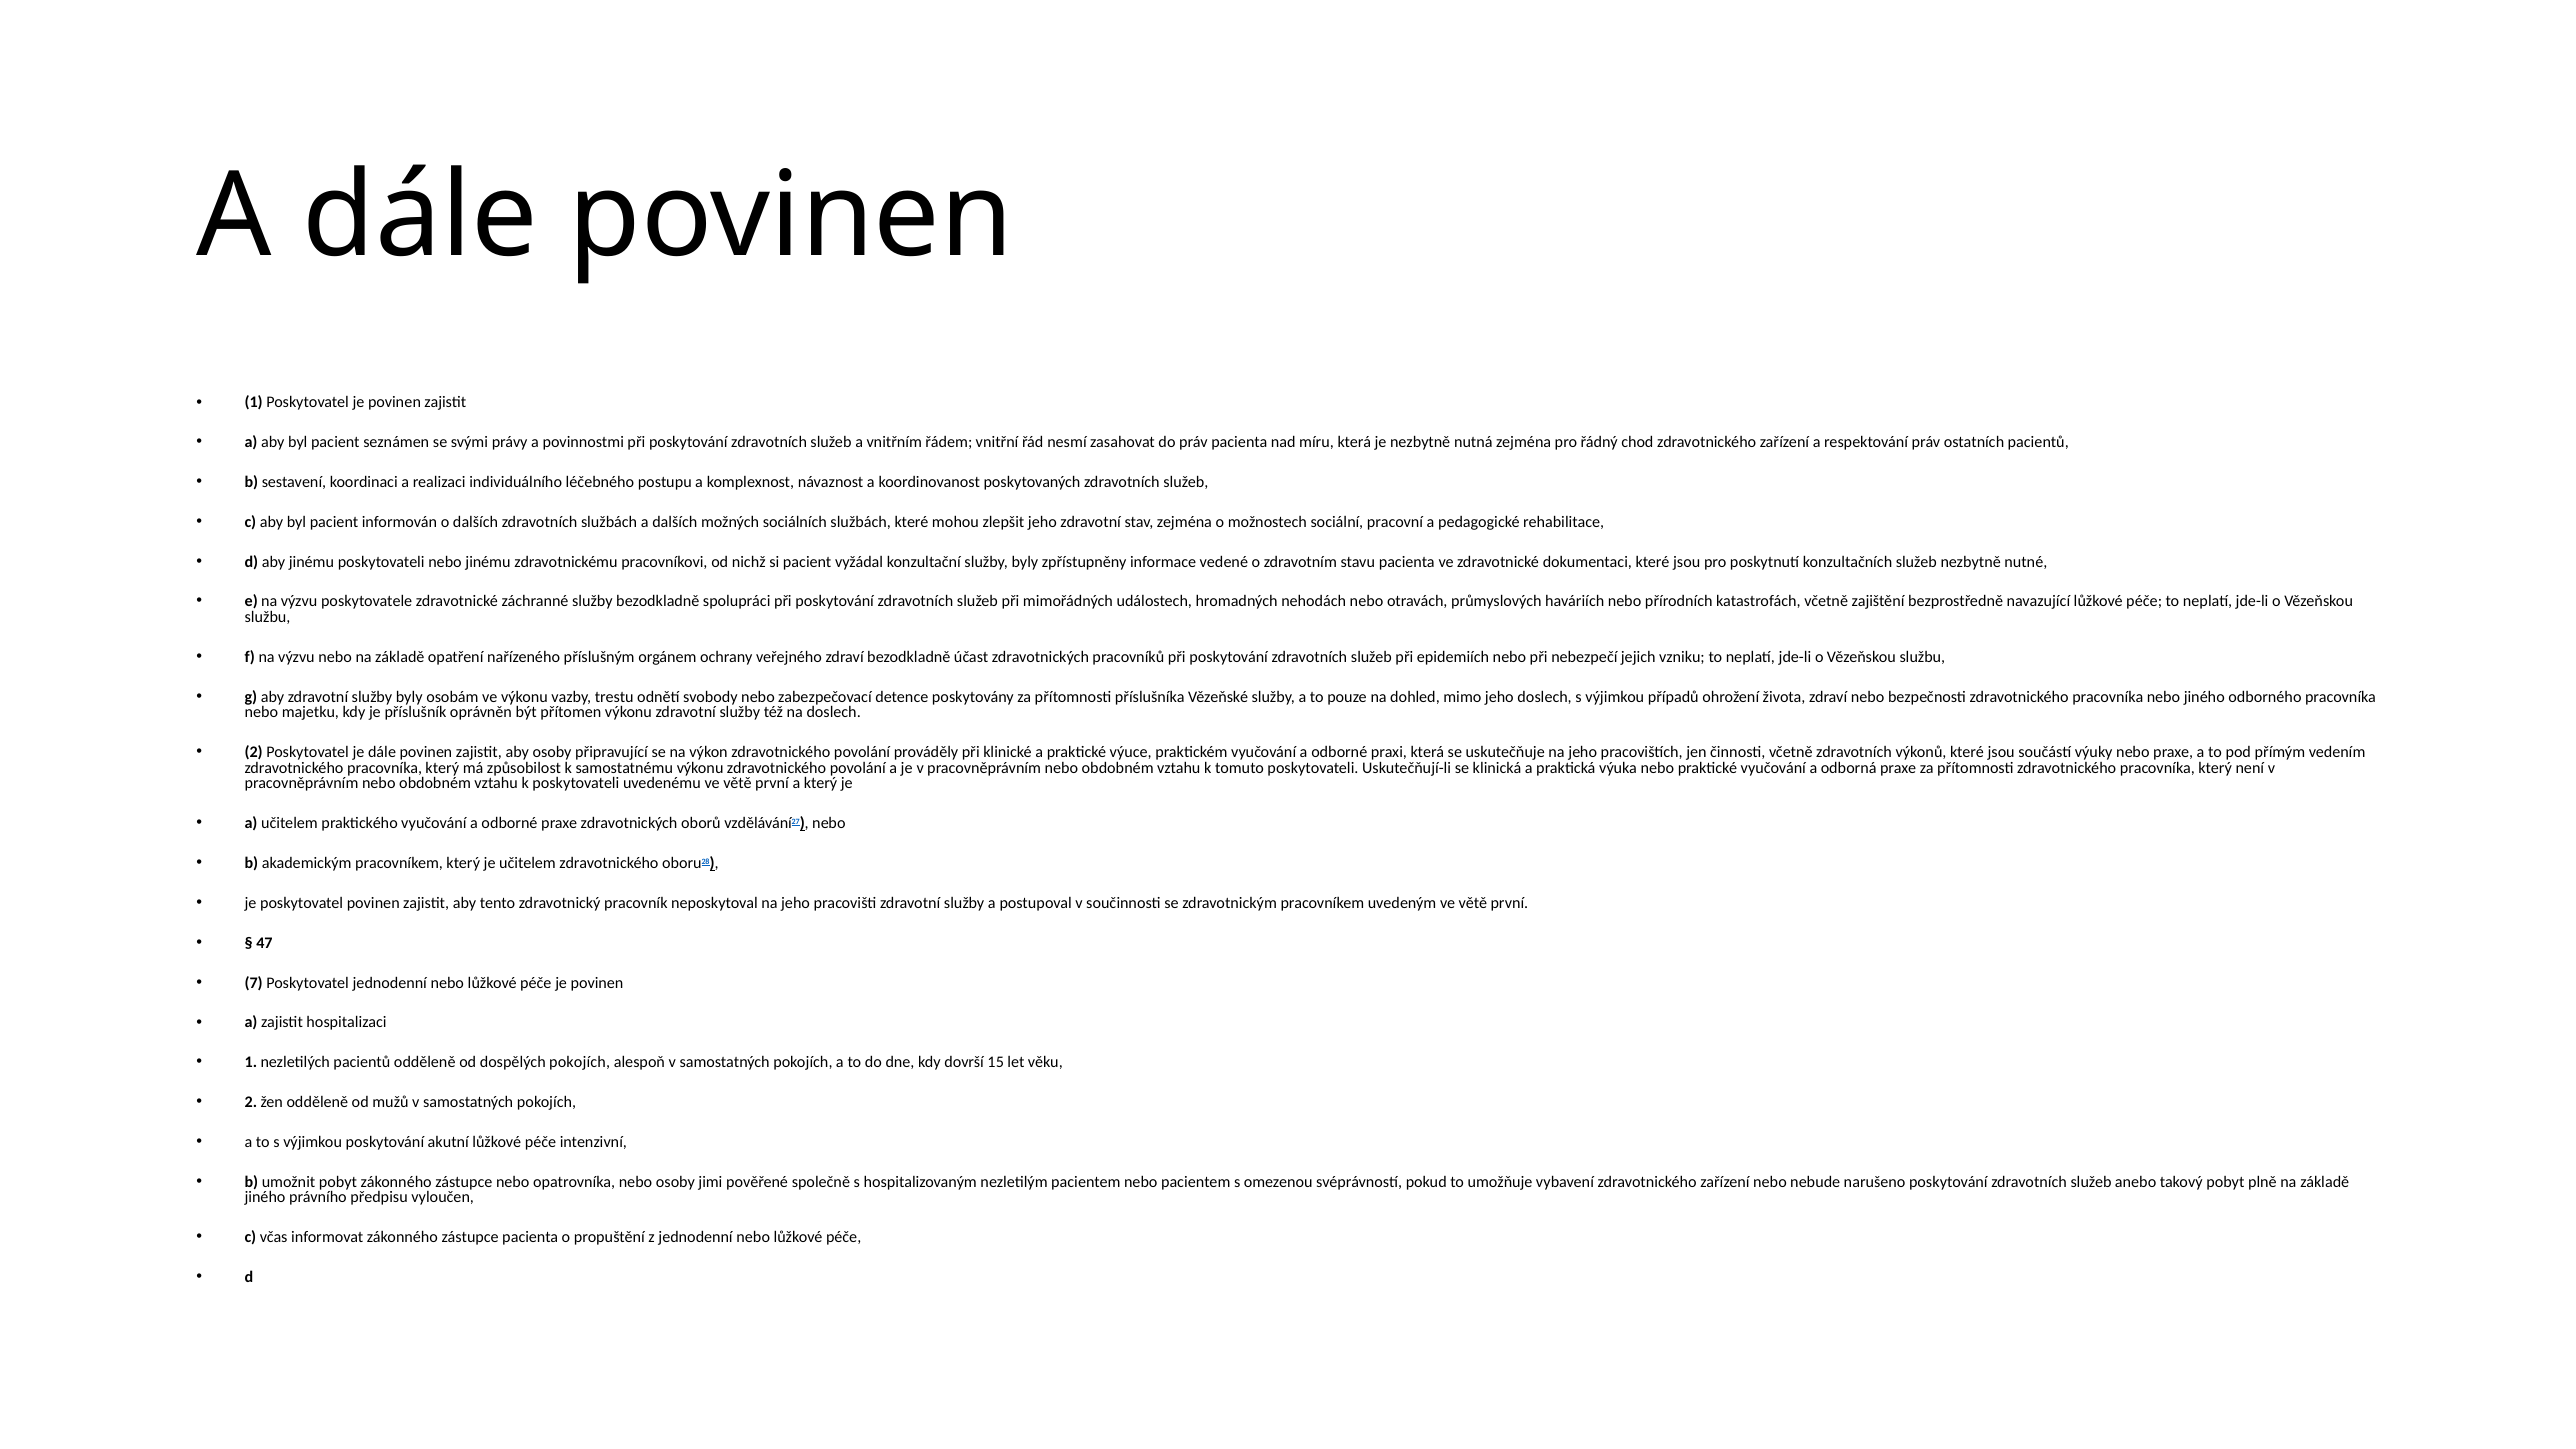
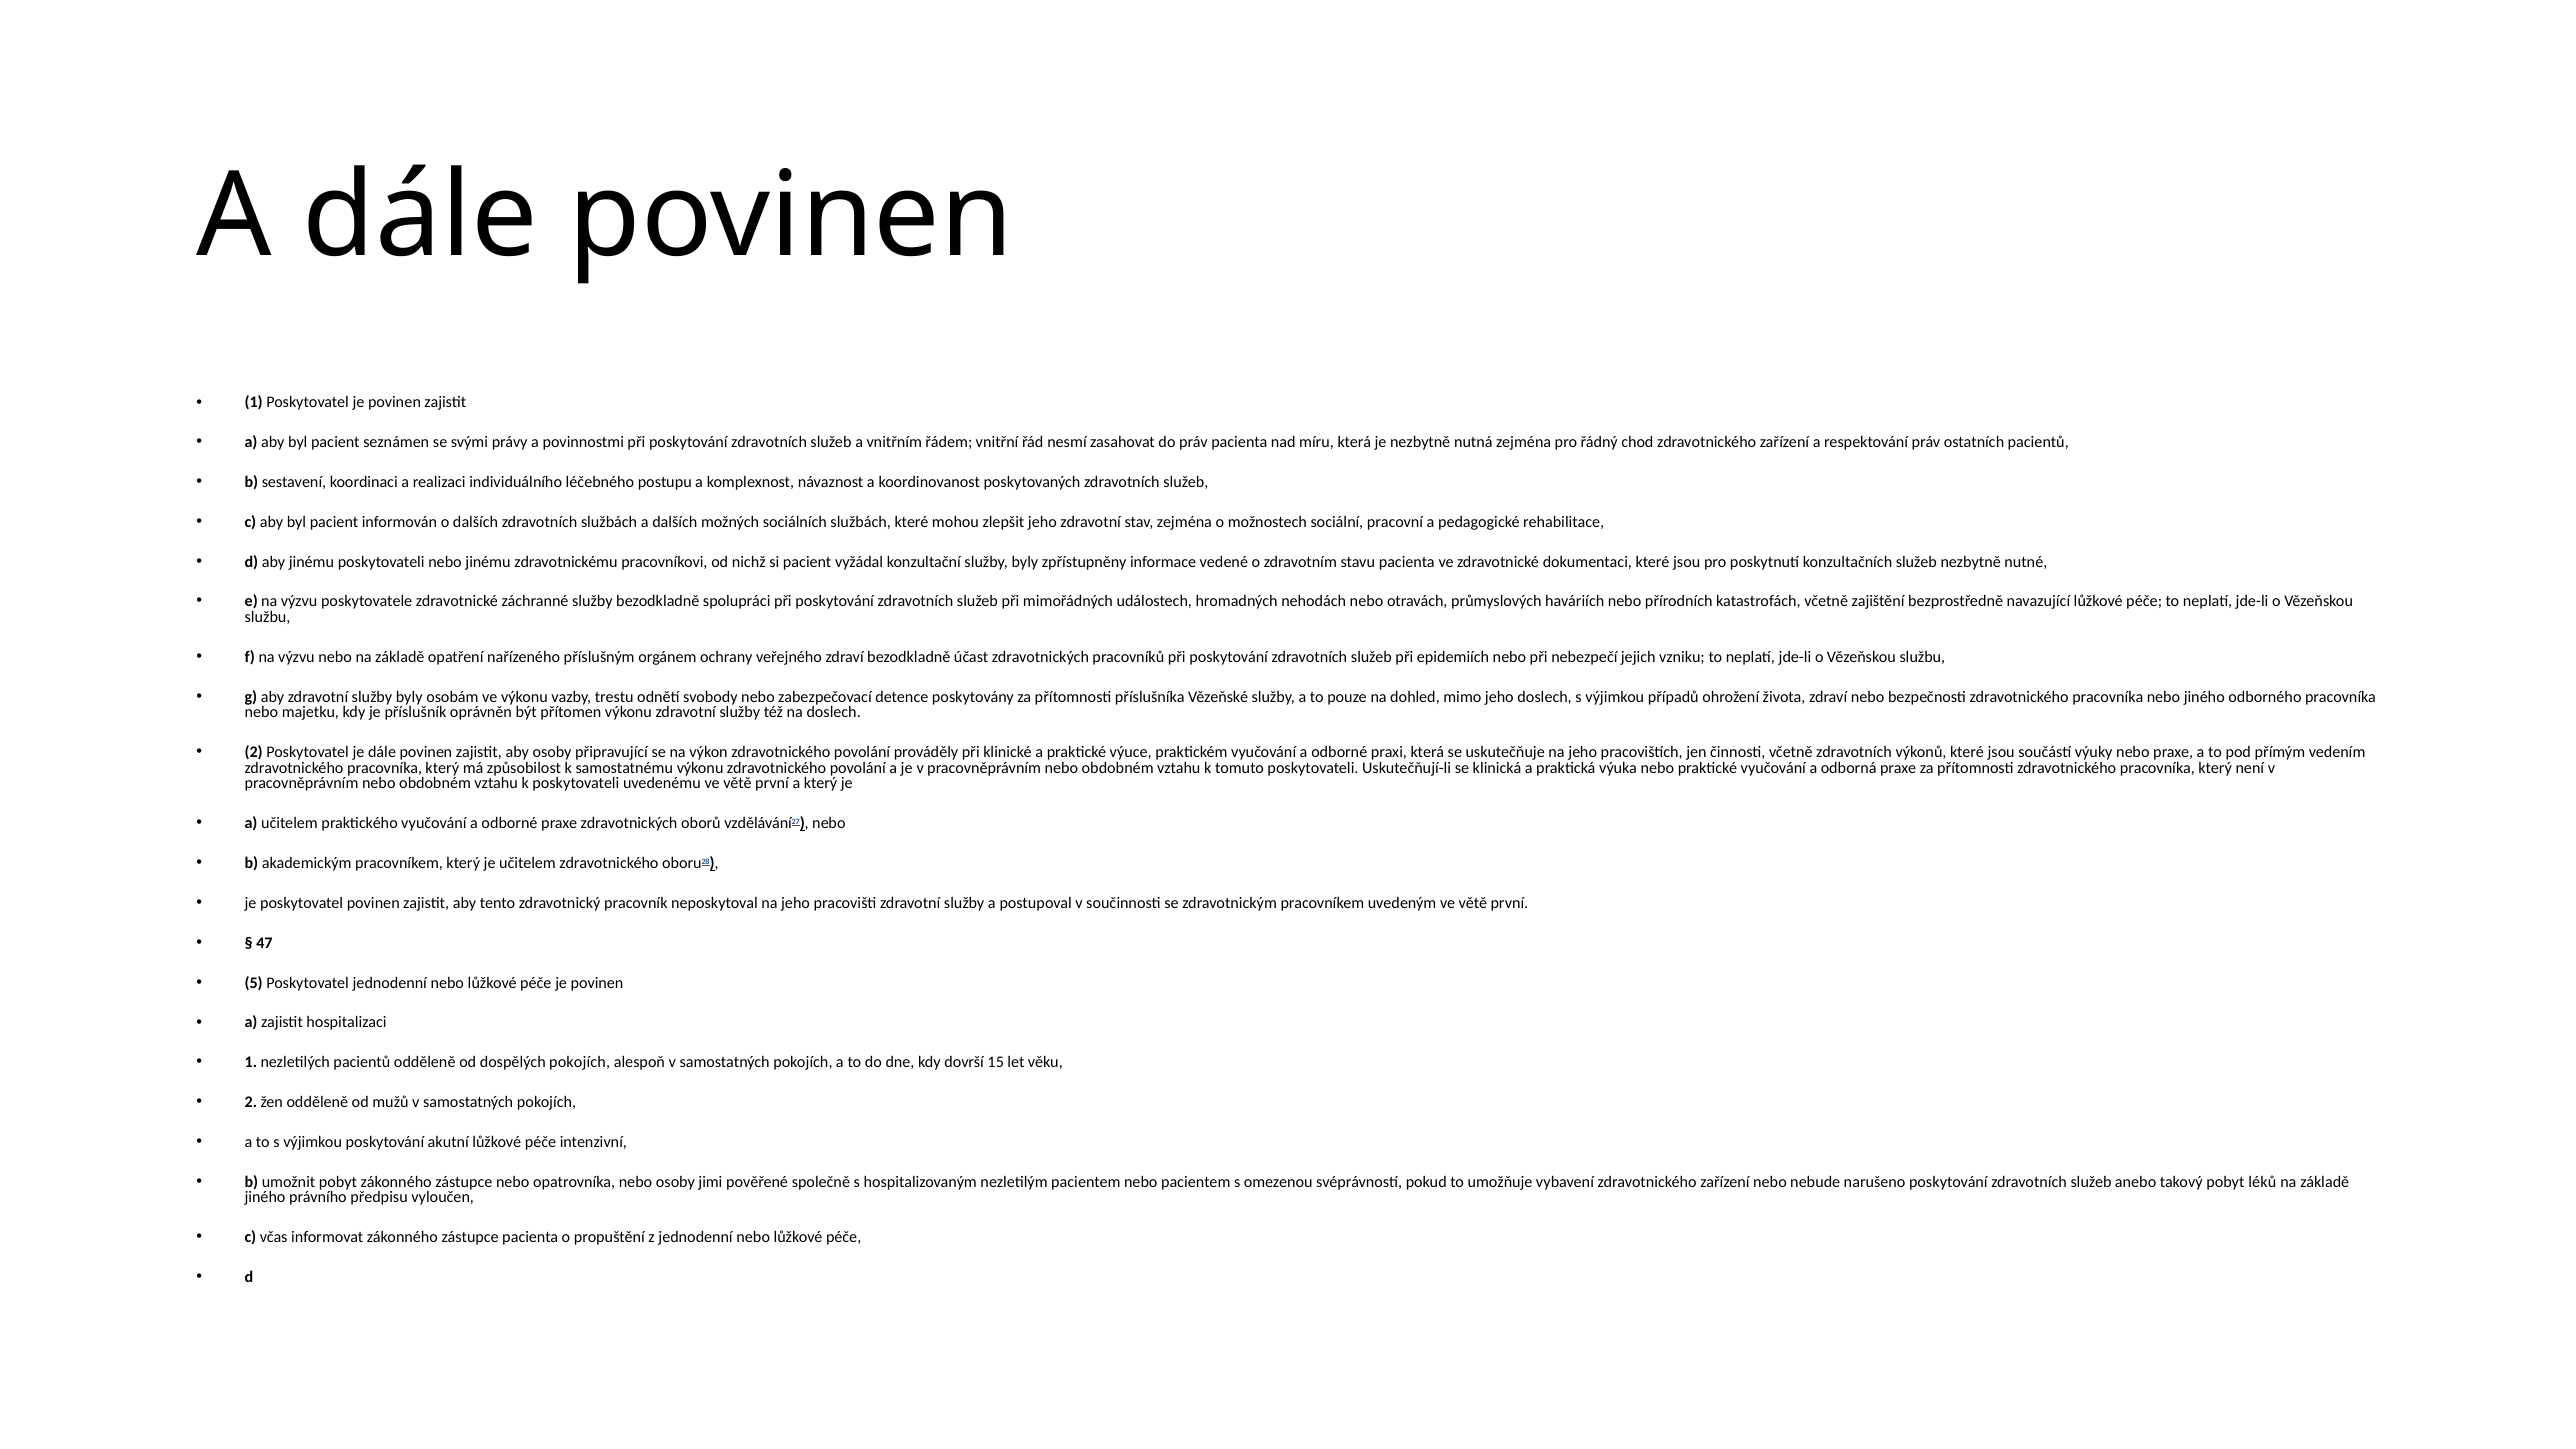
7: 7 -> 5 (254, 983)
plně: plně -> léků (2262, 1182)
